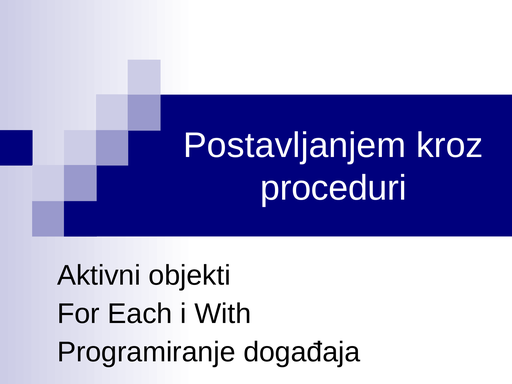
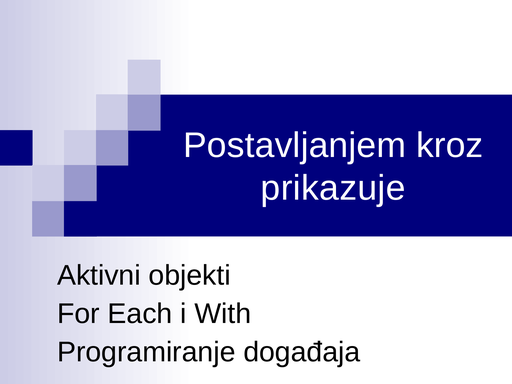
proceduri: proceduri -> prikazuje (333, 188)
